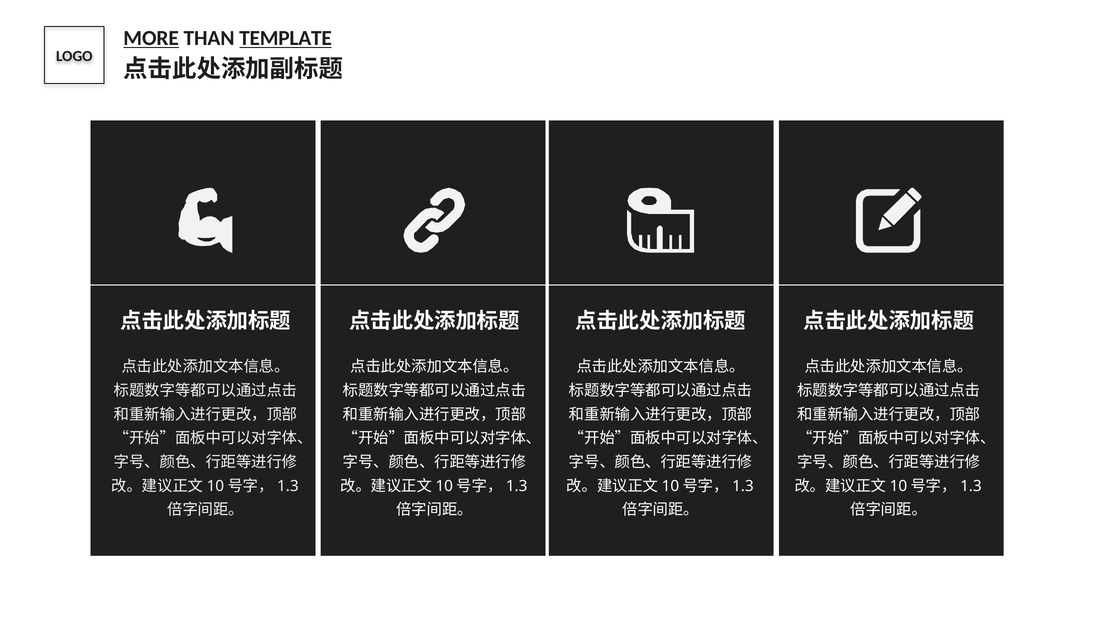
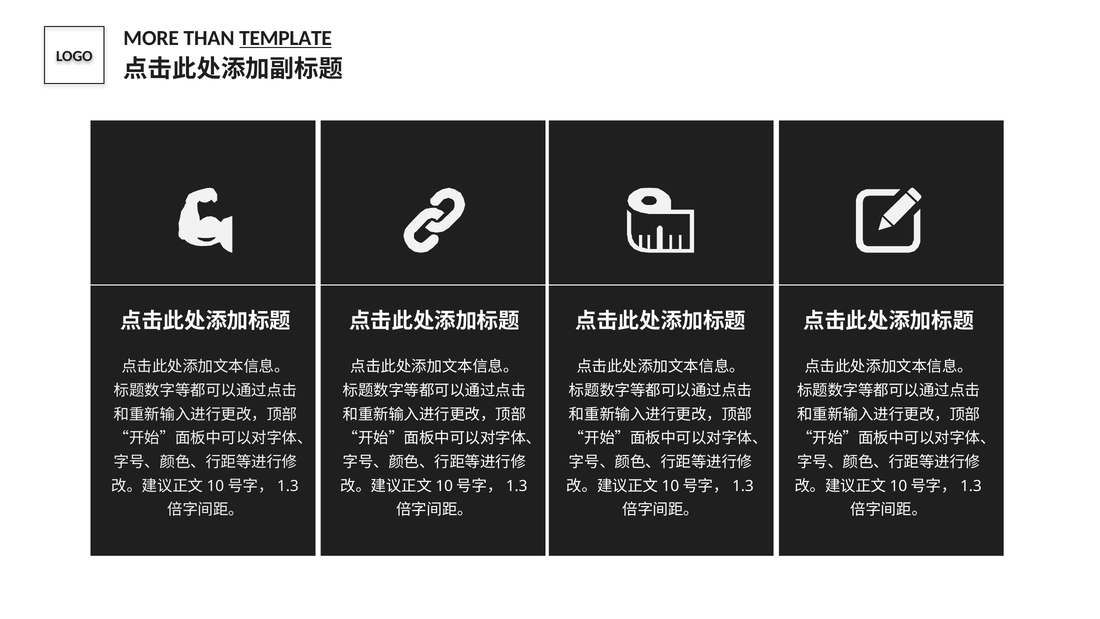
MORE underline: present -> none (151, 38)
